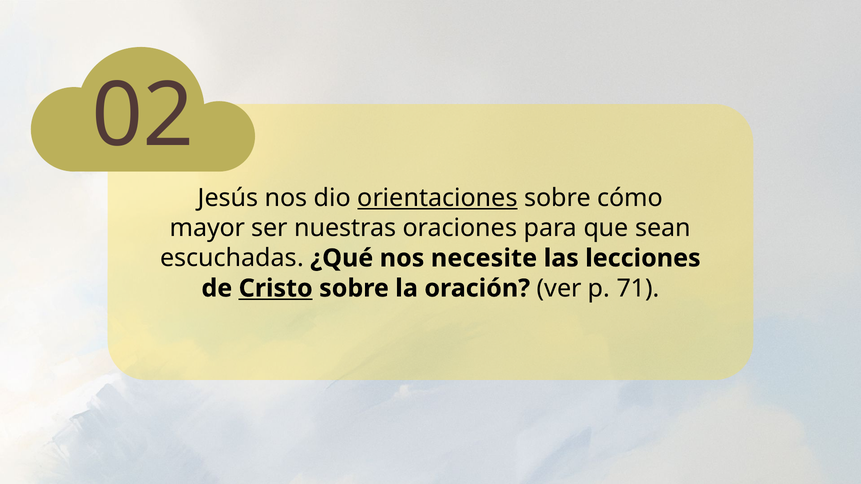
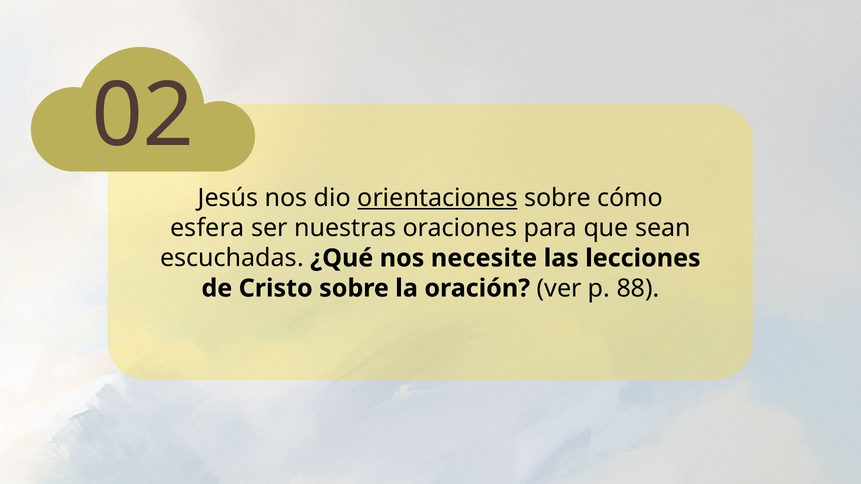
mayor: mayor -> esfera (207, 228)
Cristo underline: present -> none (276, 288)
71: 71 -> 88 (638, 288)
